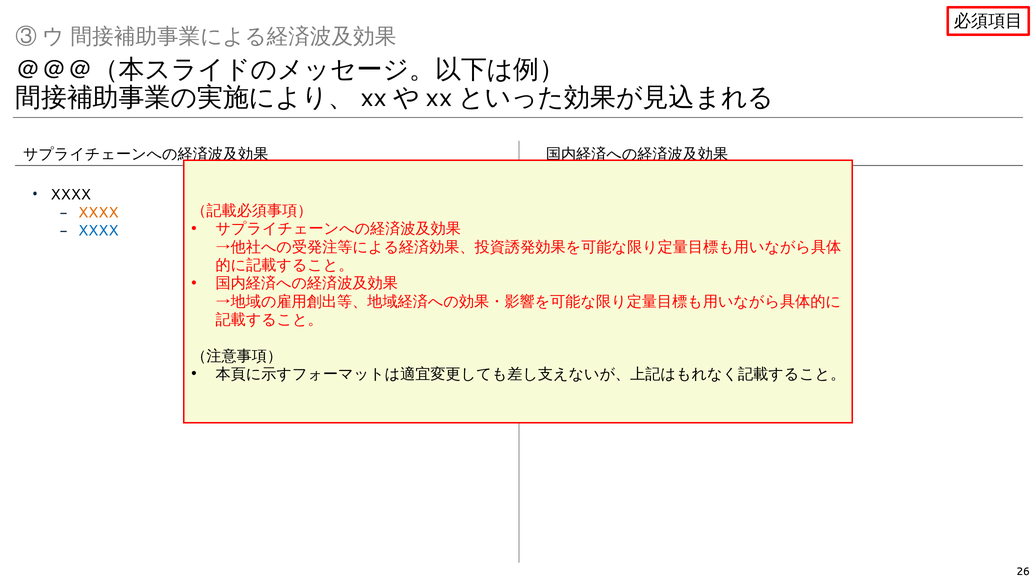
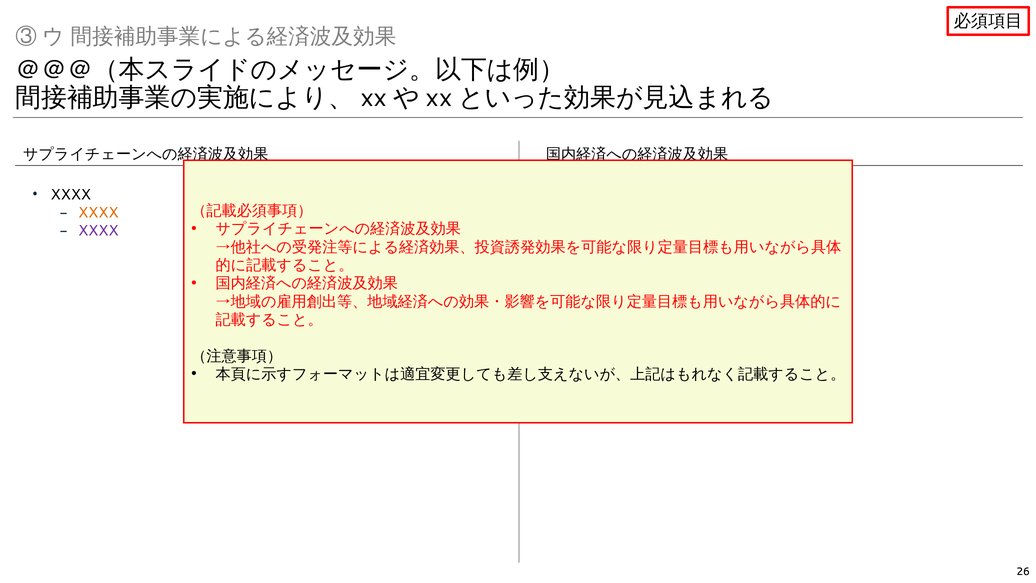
XXXX colour: blue -> purple (98, 231)
